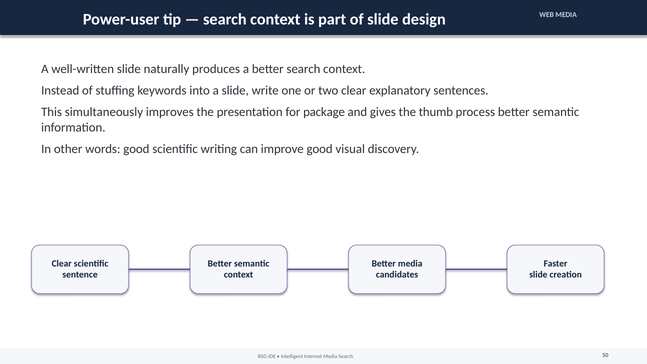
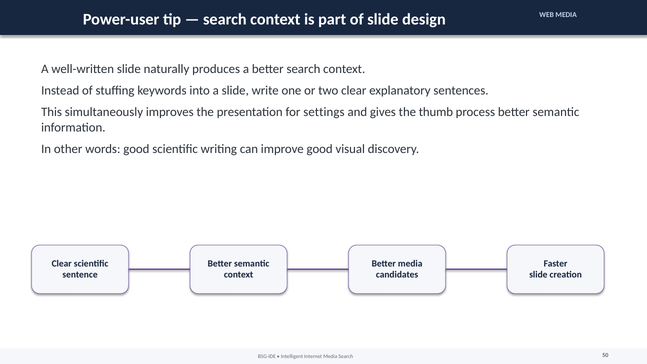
package: package -> settings (324, 112)
